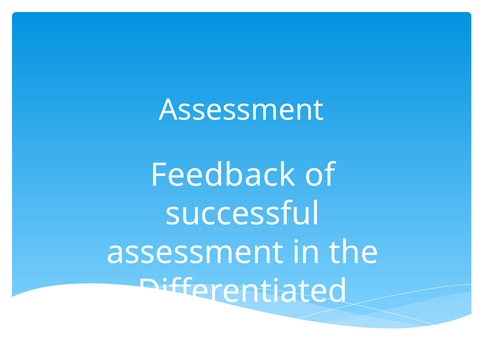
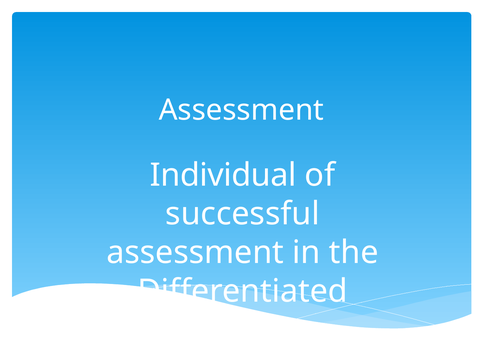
Feedback: Feedback -> Individual (223, 175)
